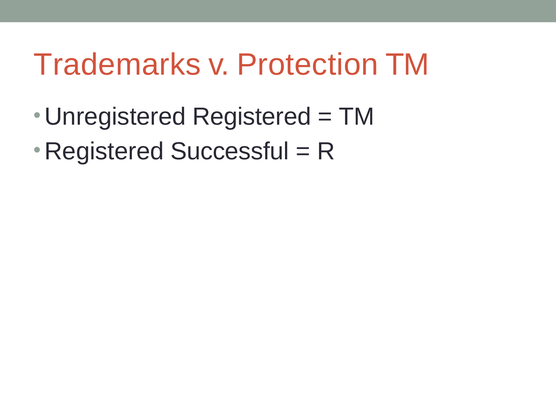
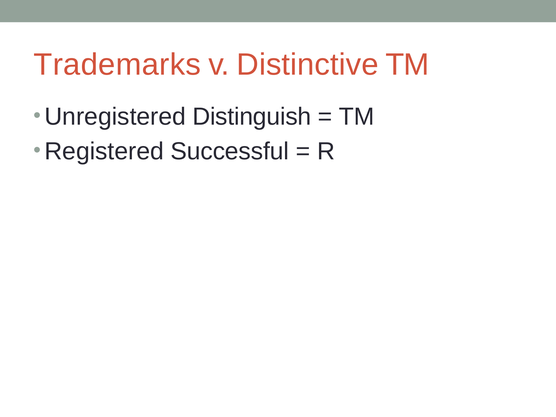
Protection: Protection -> Distinctive (308, 65)
Unregistered Registered: Registered -> Distinguish (252, 117)
